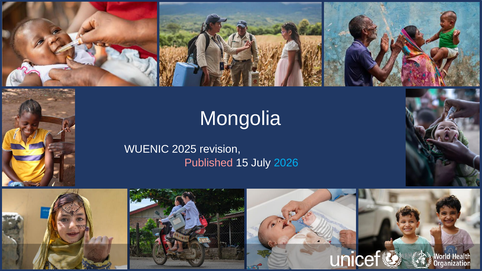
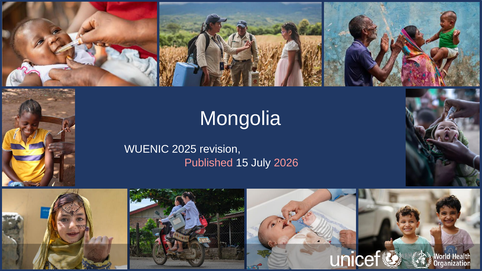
2026 colour: light blue -> pink (286, 163)
